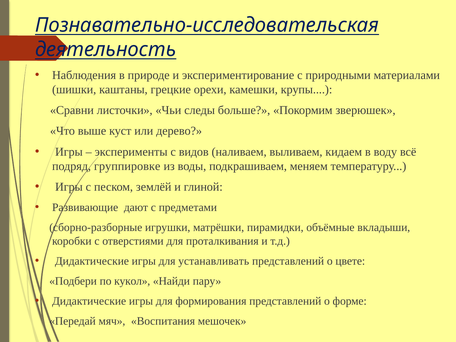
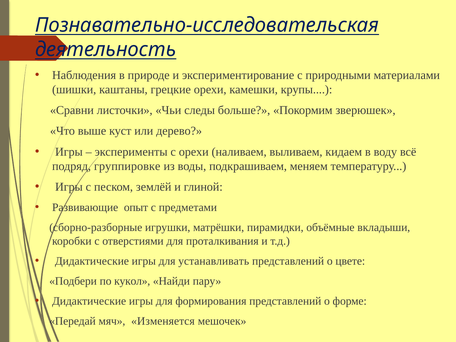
с видов: видов -> орехи (194, 152)
дают: дают -> опыт (136, 207)
Воспитания: Воспитания -> Изменяется (163, 321)
